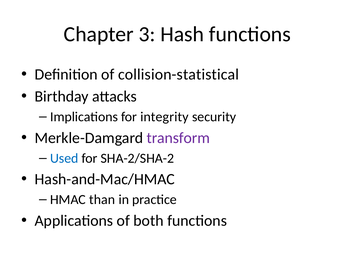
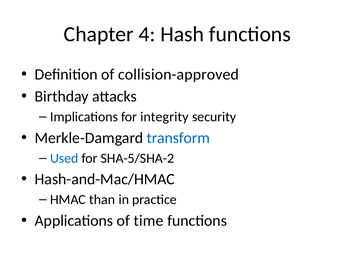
3: 3 -> 4 (147, 34)
collision-statistical: collision-statistical -> collision-approved (179, 74)
transform colour: purple -> blue (178, 138)
SHA-2/SHA-2: SHA-2/SHA-2 -> SHA-5/SHA-2 (137, 158)
both: both -> time (148, 221)
